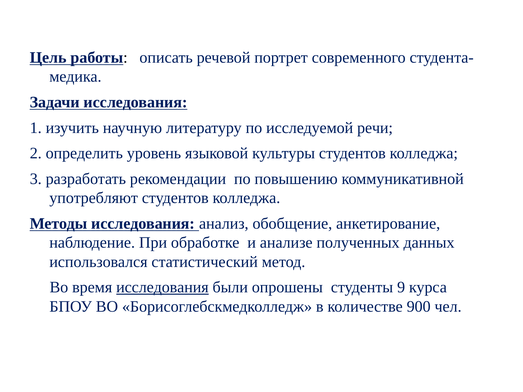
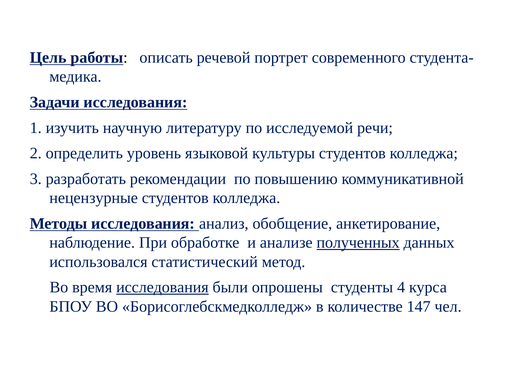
употребляют: употребляют -> нецензурные (94, 198)
полученных underline: none -> present (358, 243)
9: 9 -> 4 (401, 288)
900: 900 -> 147 (419, 307)
